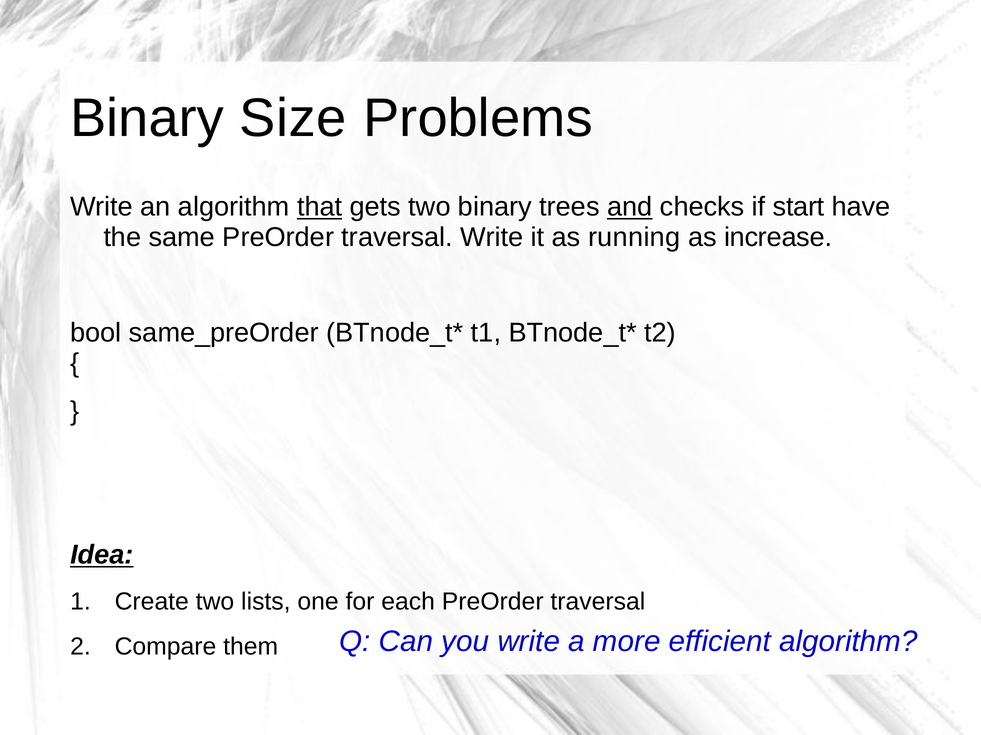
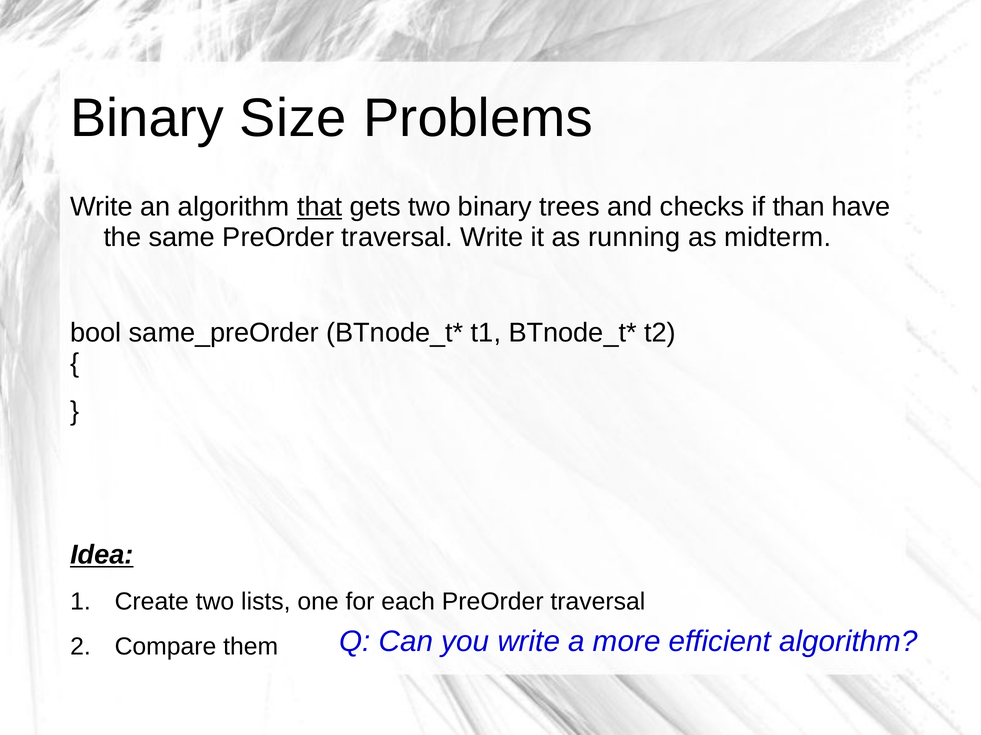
and underline: present -> none (630, 207)
start: start -> than (799, 207)
increase: increase -> midterm (778, 237)
